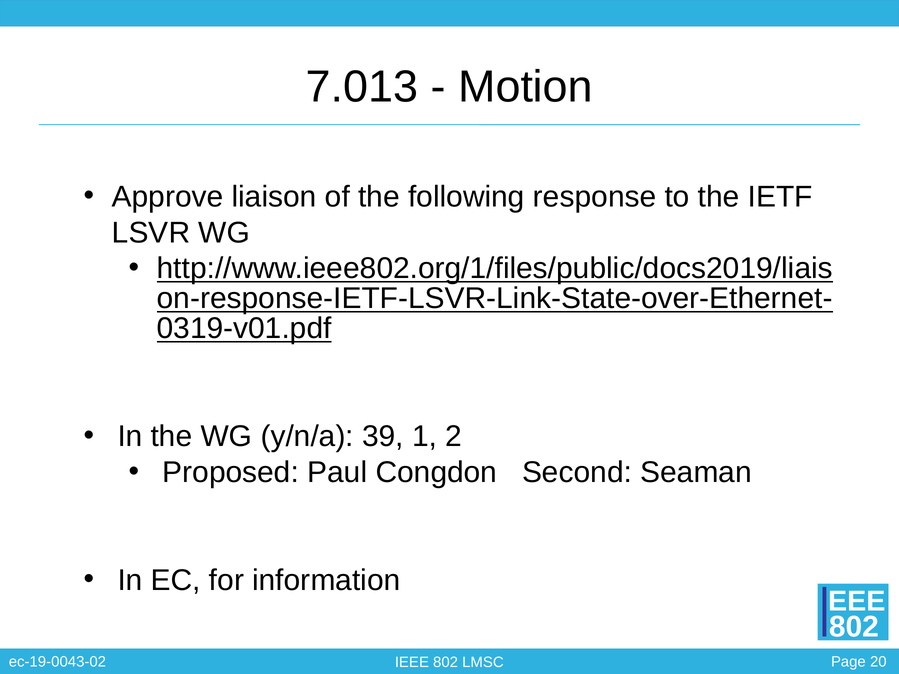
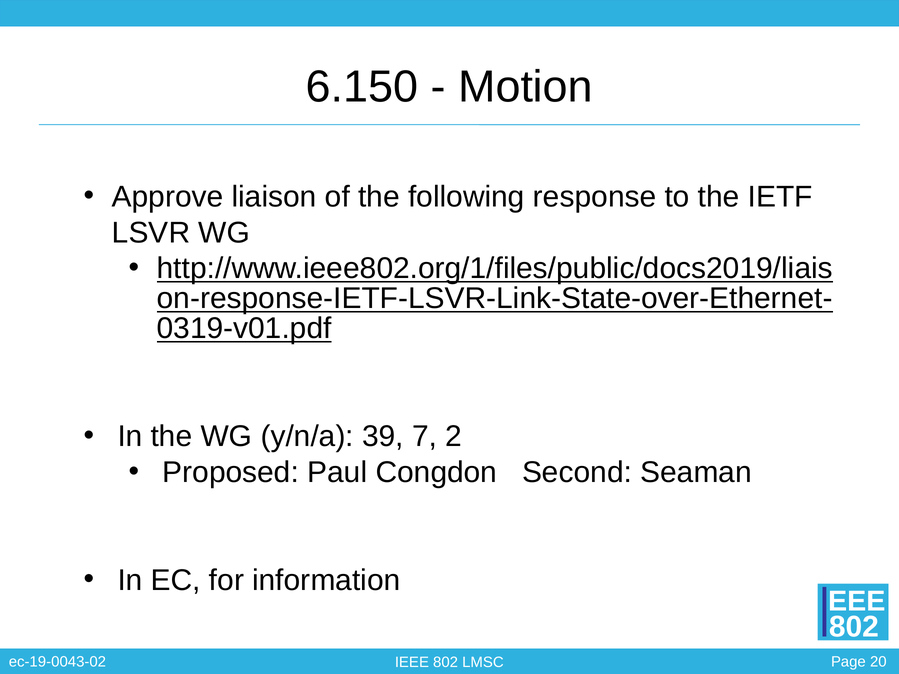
7.013: 7.013 -> 6.150 (362, 87)
1: 1 -> 7 (424, 437)
